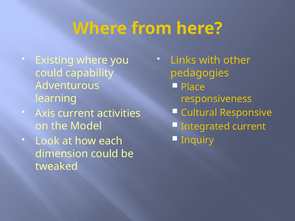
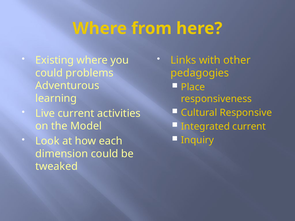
capability: capability -> problems (90, 73)
Axis: Axis -> Live (45, 113)
